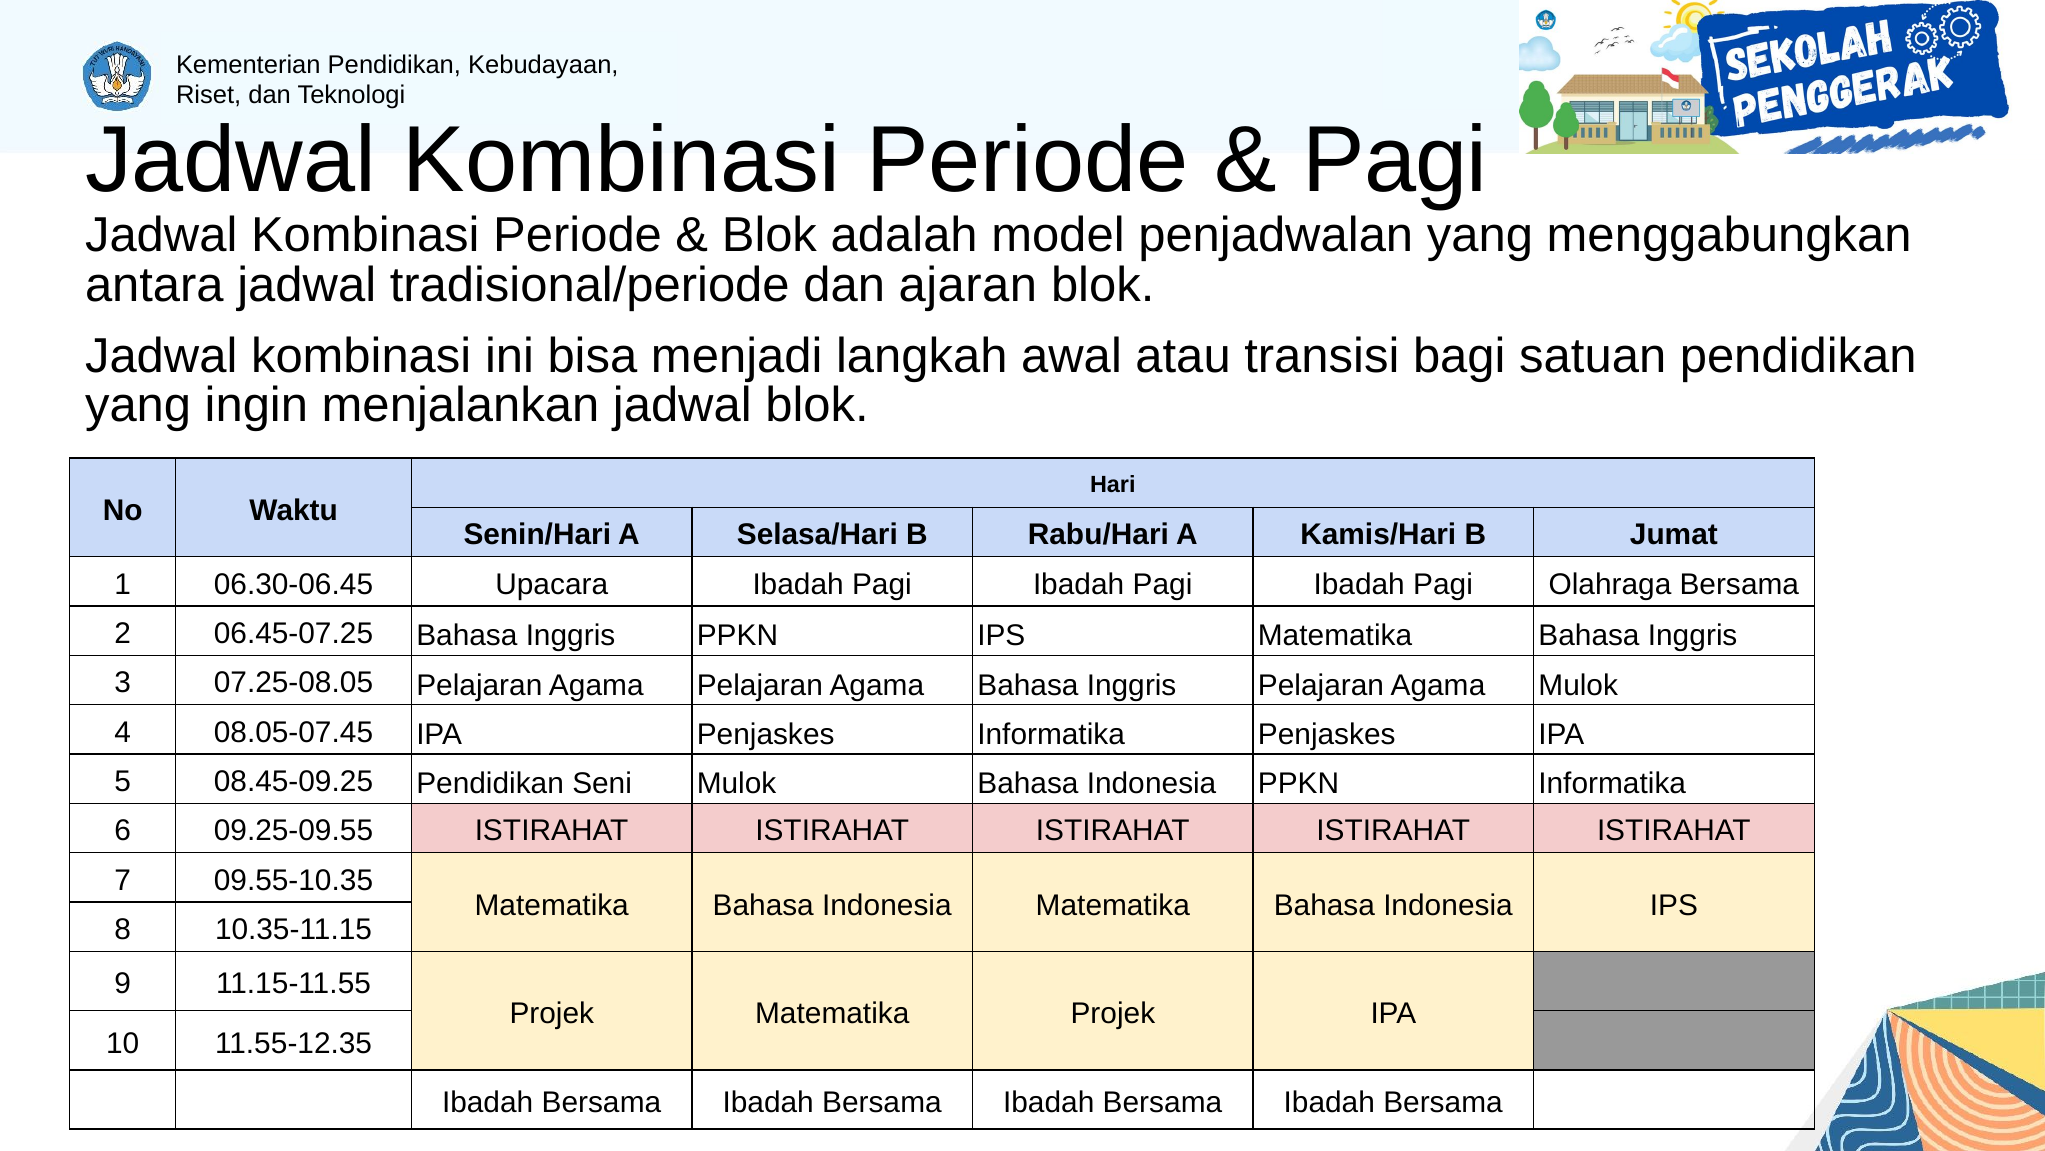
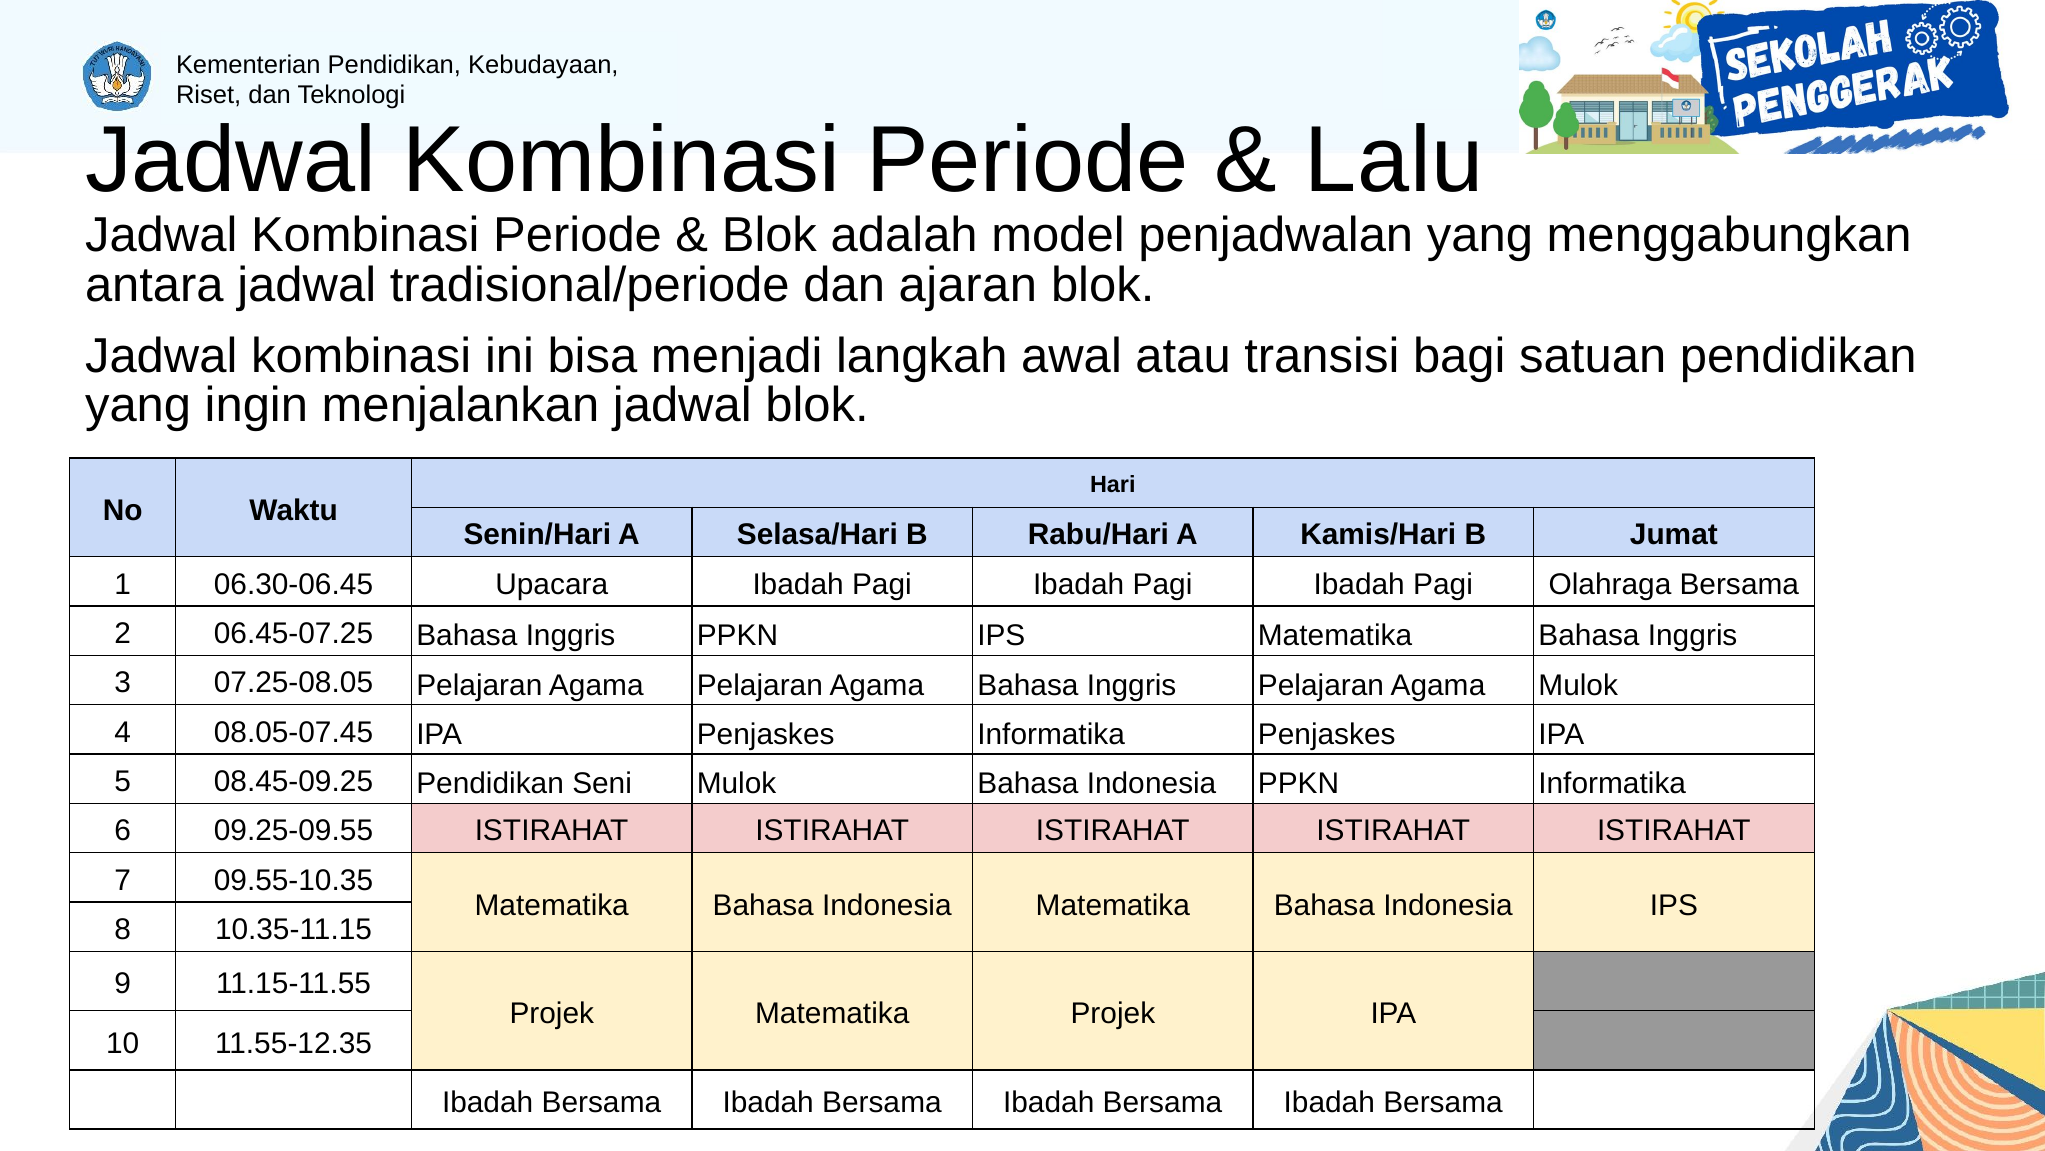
Pagi: Pagi -> Lalu (1394, 161)
